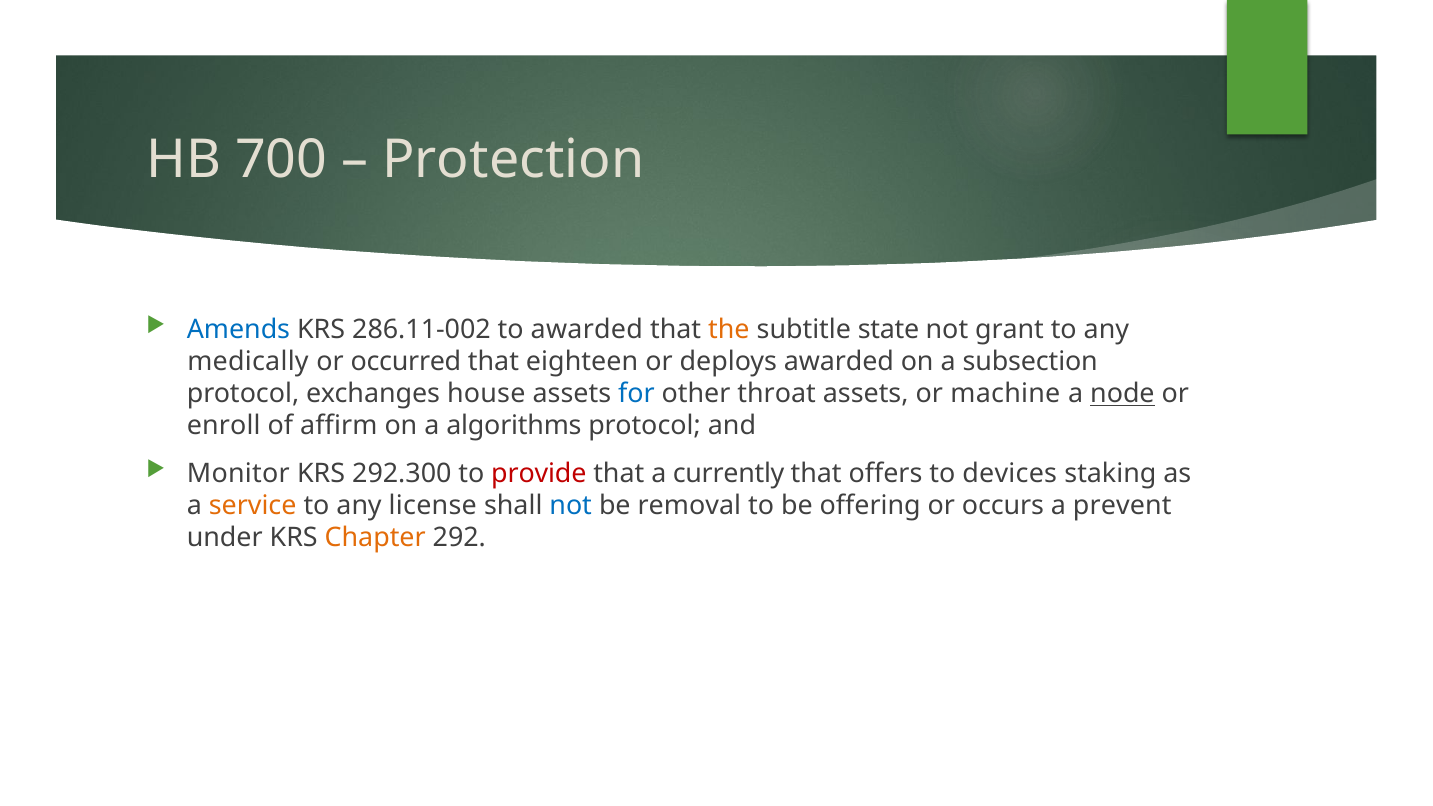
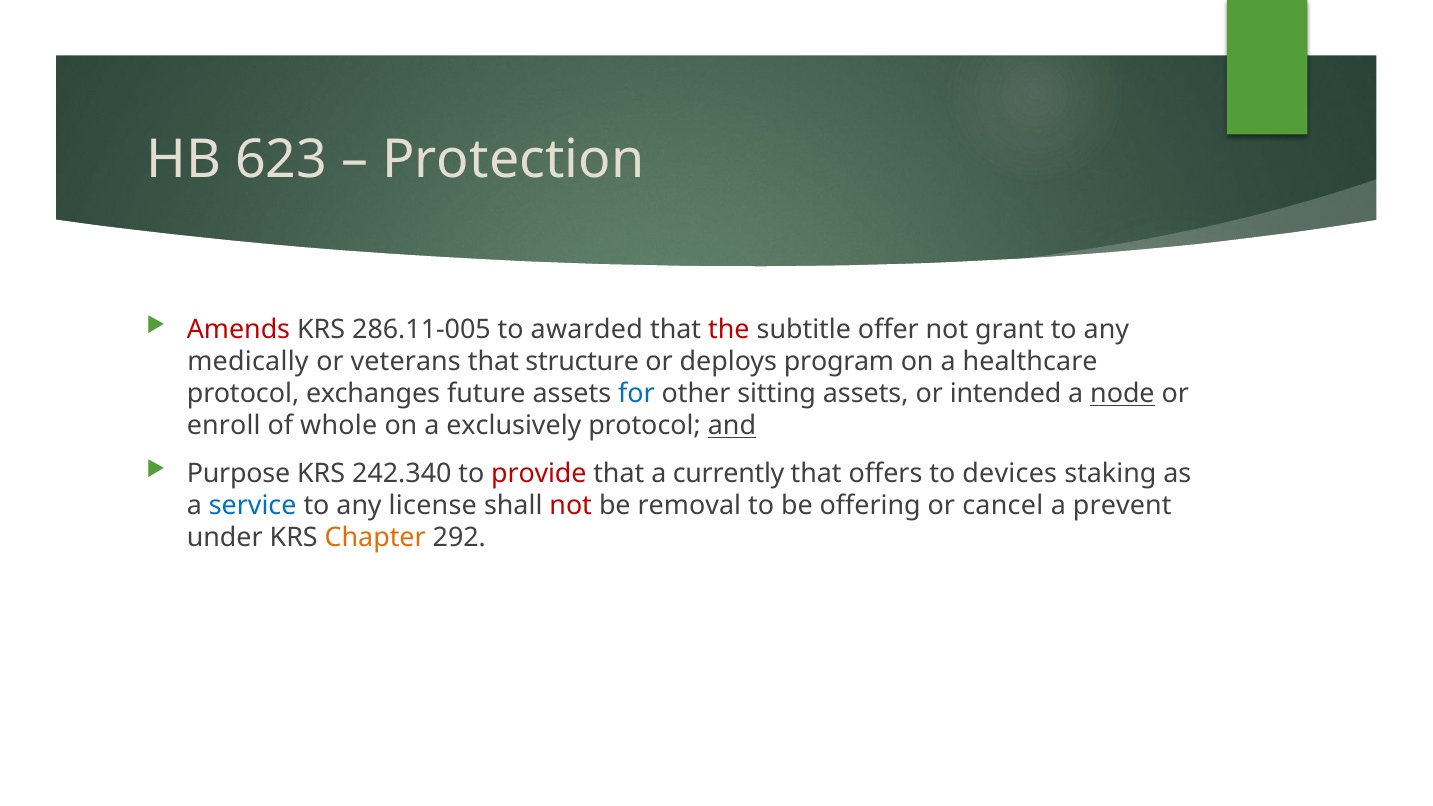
700: 700 -> 623 (281, 160)
Amends colour: blue -> red (238, 329)
286.11-002: 286.11-002 -> 286.11-005 (422, 329)
the colour: orange -> red (729, 329)
state: state -> offer (888, 329)
occurred: occurred -> veterans (406, 362)
eighteen: eighteen -> structure (582, 362)
deploys awarded: awarded -> program (839, 362)
subsection: subsection -> healthcare (1030, 362)
house: house -> future (486, 394)
throat: throat -> sitting (777, 394)
machine: machine -> intended (1006, 394)
affirm: affirm -> whole (339, 426)
algorithms: algorithms -> exclusively (514, 426)
and underline: none -> present (732, 426)
Monitor: Monitor -> Purpose (239, 473)
292.300: 292.300 -> 242.340 (402, 473)
service colour: orange -> blue (253, 506)
not colour: blue -> red (571, 506)
occurs: occurs -> cancel (1003, 506)
